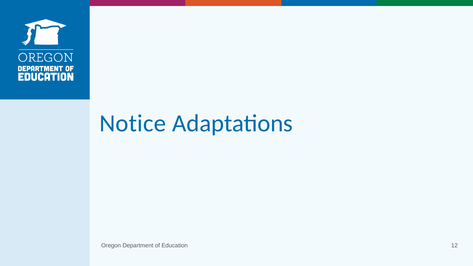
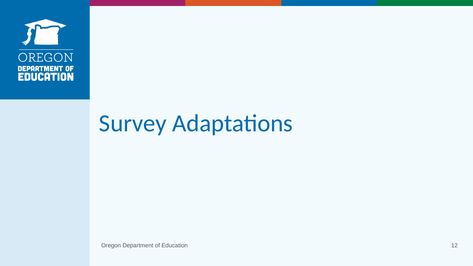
Notice: Notice -> Survey (133, 123)
